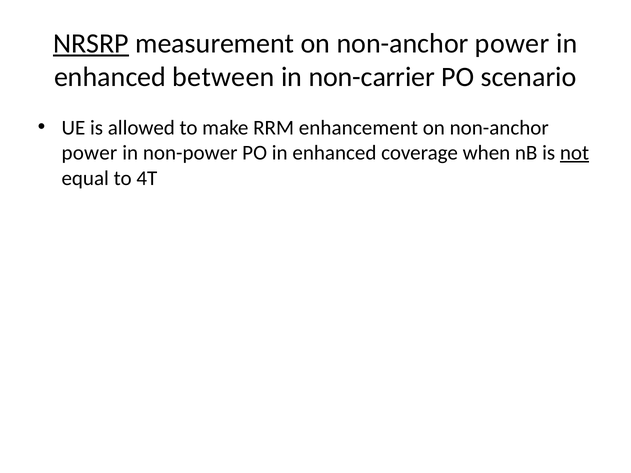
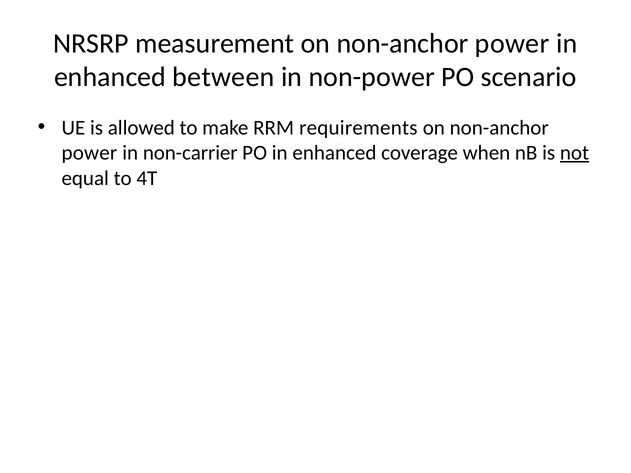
NRSRP underline: present -> none (91, 44)
non-carrier: non-carrier -> non-power (372, 77)
enhancement: enhancement -> requirements (358, 128)
non-power: non-power -> non-carrier (190, 153)
